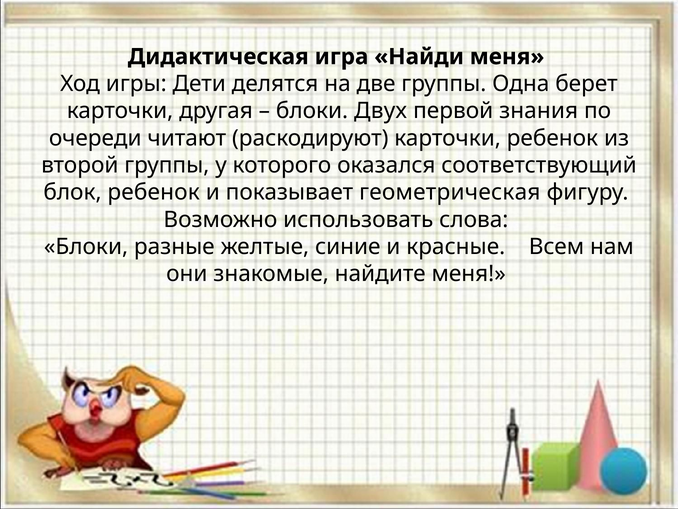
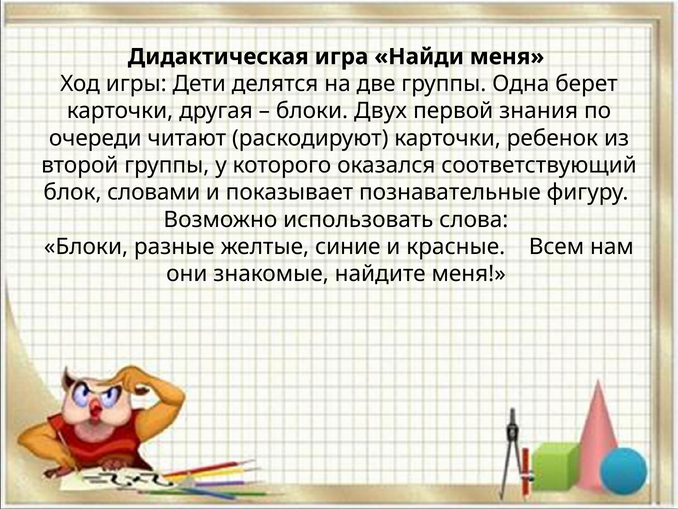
блок ребенок: ребенок -> словами (154, 192)
геометрическая: геометрическая -> познавательные (450, 192)
